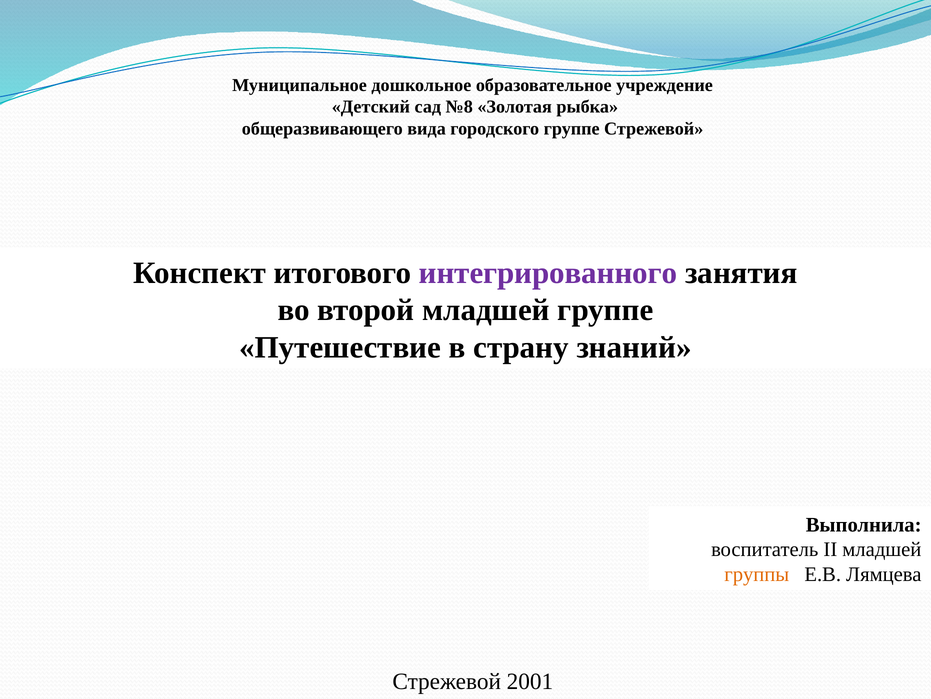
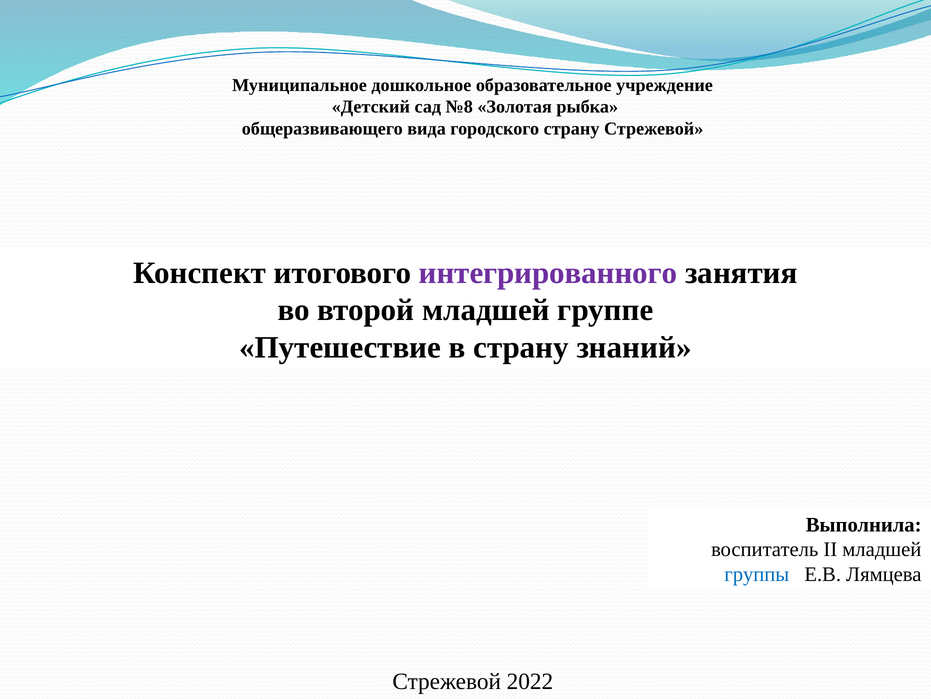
городского группе: группе -> страну (572, 128)
группы colour: orange -> blue (757, 574)
2001: 2001 -> 2022 (530, 681)
